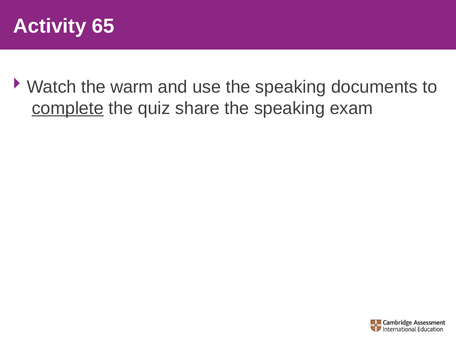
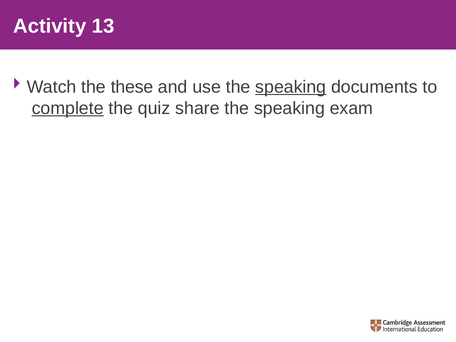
65: 65 -> 13 (103, 26)
warm: warm -> these (132, 87)
speaking underline: none -> present (291, 87)
